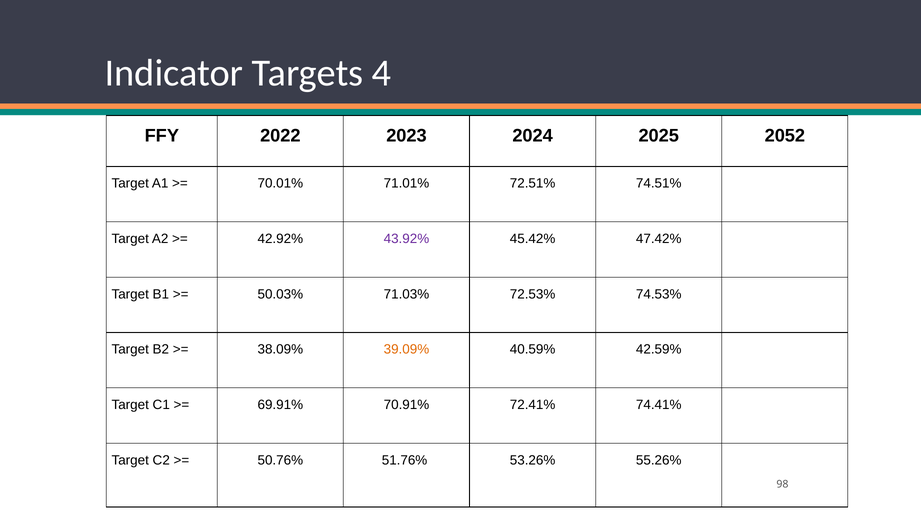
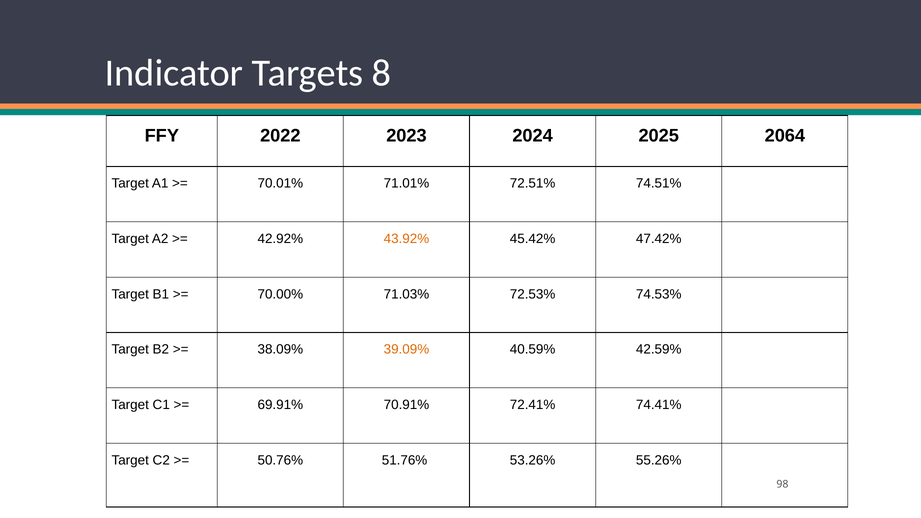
4: 4 -> 8 (382, 73)
2052: 2052 -> 2064 (785, 136)
43.92% colour: purple -> orange (406, 239)
50.03%: 50.03% -> 70.00% (280, 294)
